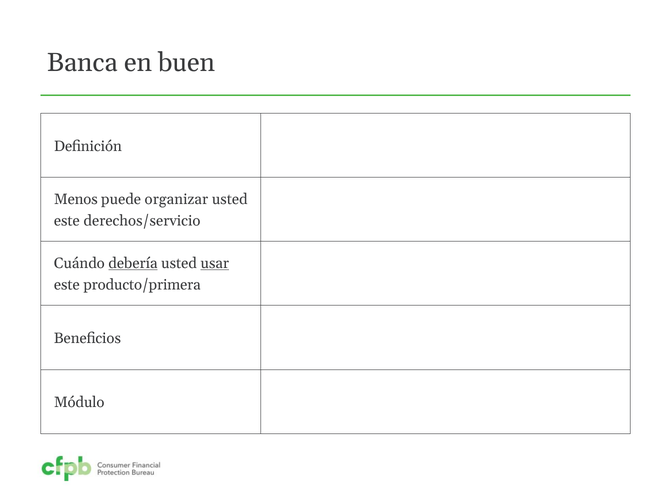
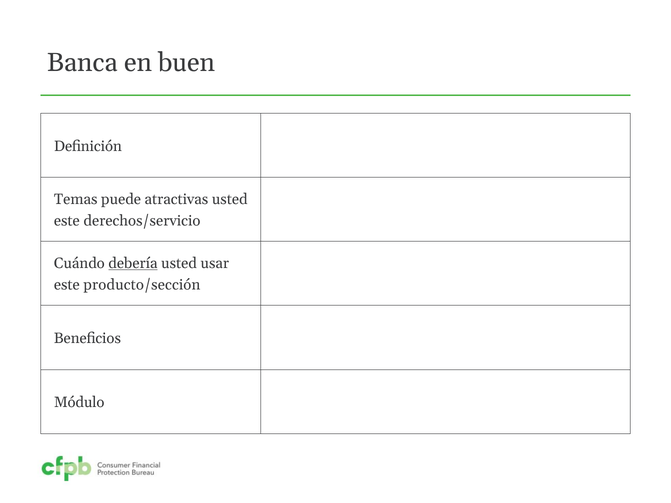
Menos: Menos -> Temas (76, 199)
organizar: organizar -> atractivas (176, 199)
usar underline: present -> none (215, 263)
producto/primera: producto/primera -> producto/sección (142, 285)
